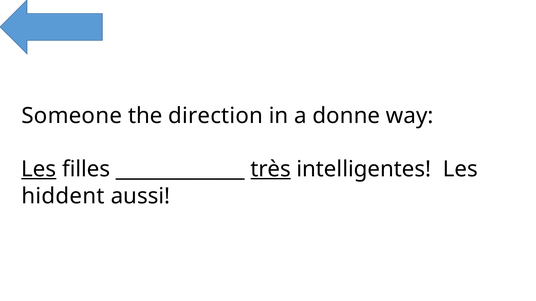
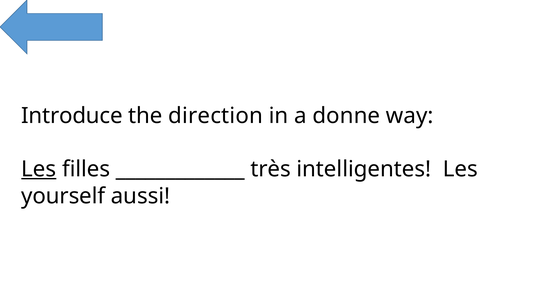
Someone: Someone -> Introduce (72, 116)
très underline: present -> none (271, 170)
hiddent: hiddent -> yourself (63, 196)
